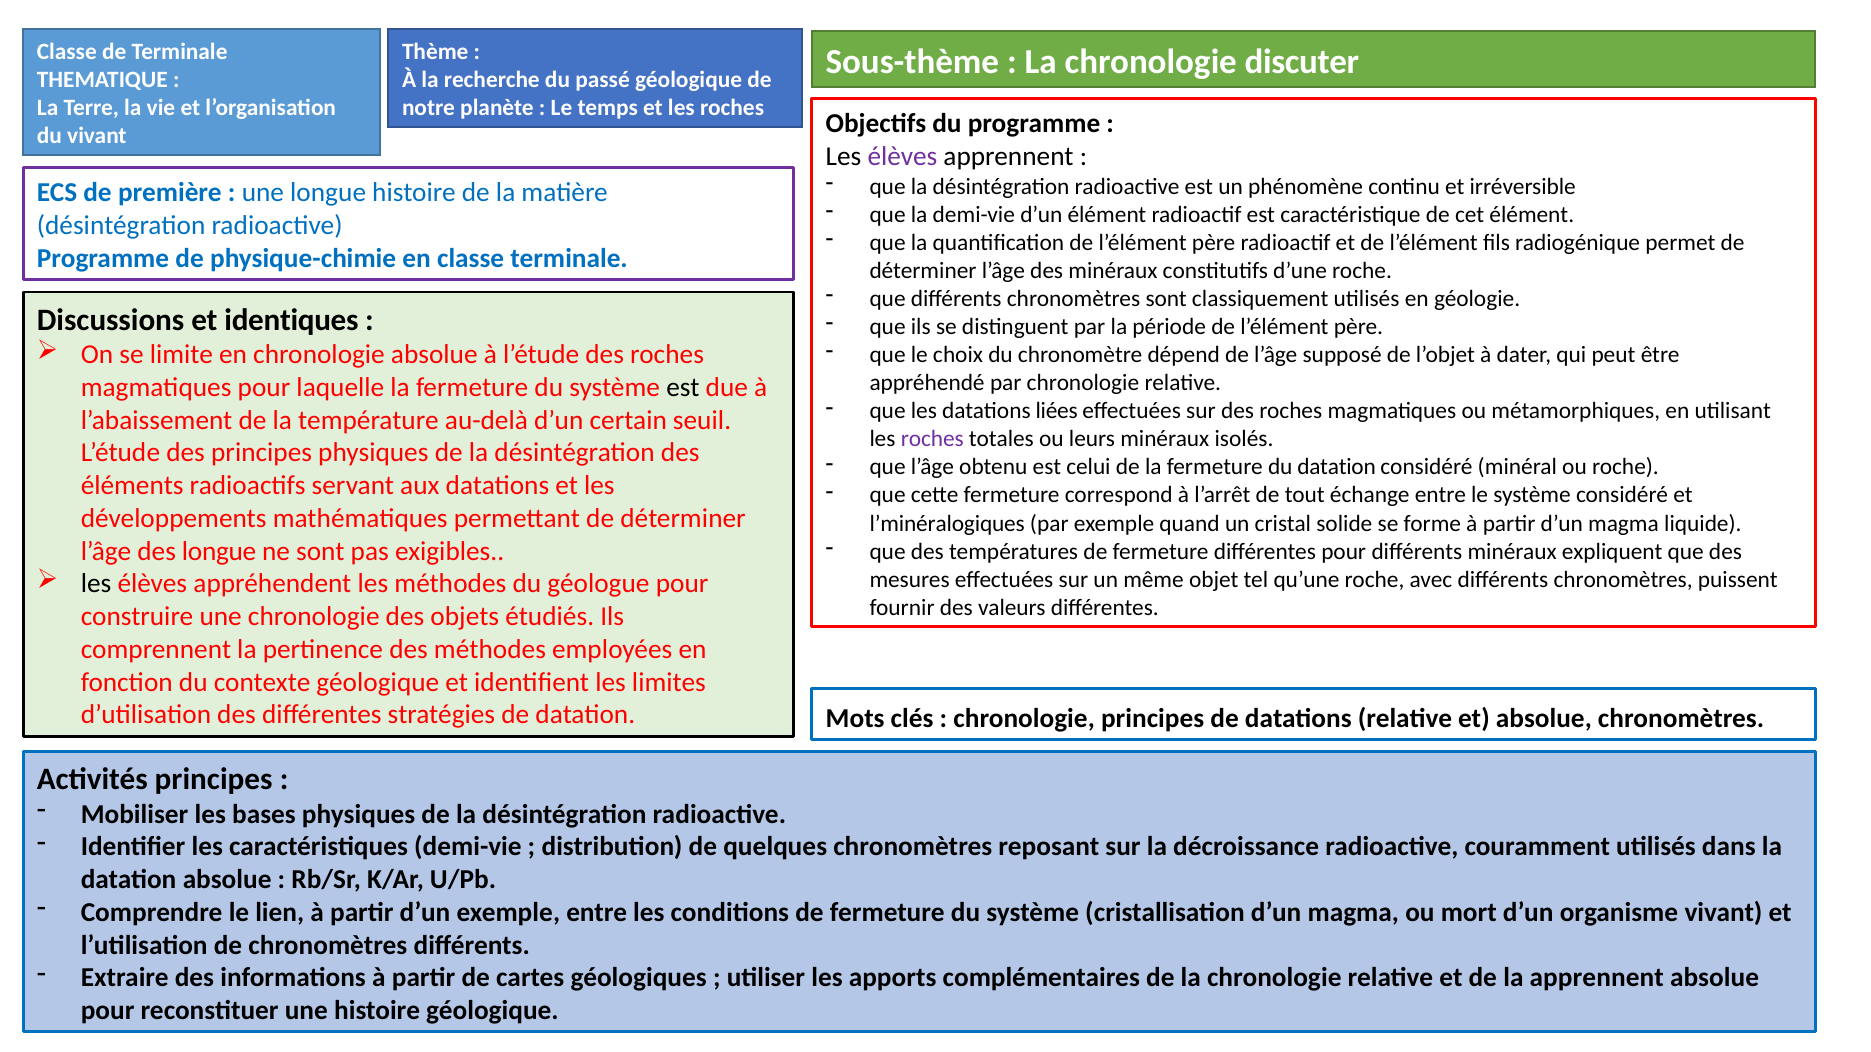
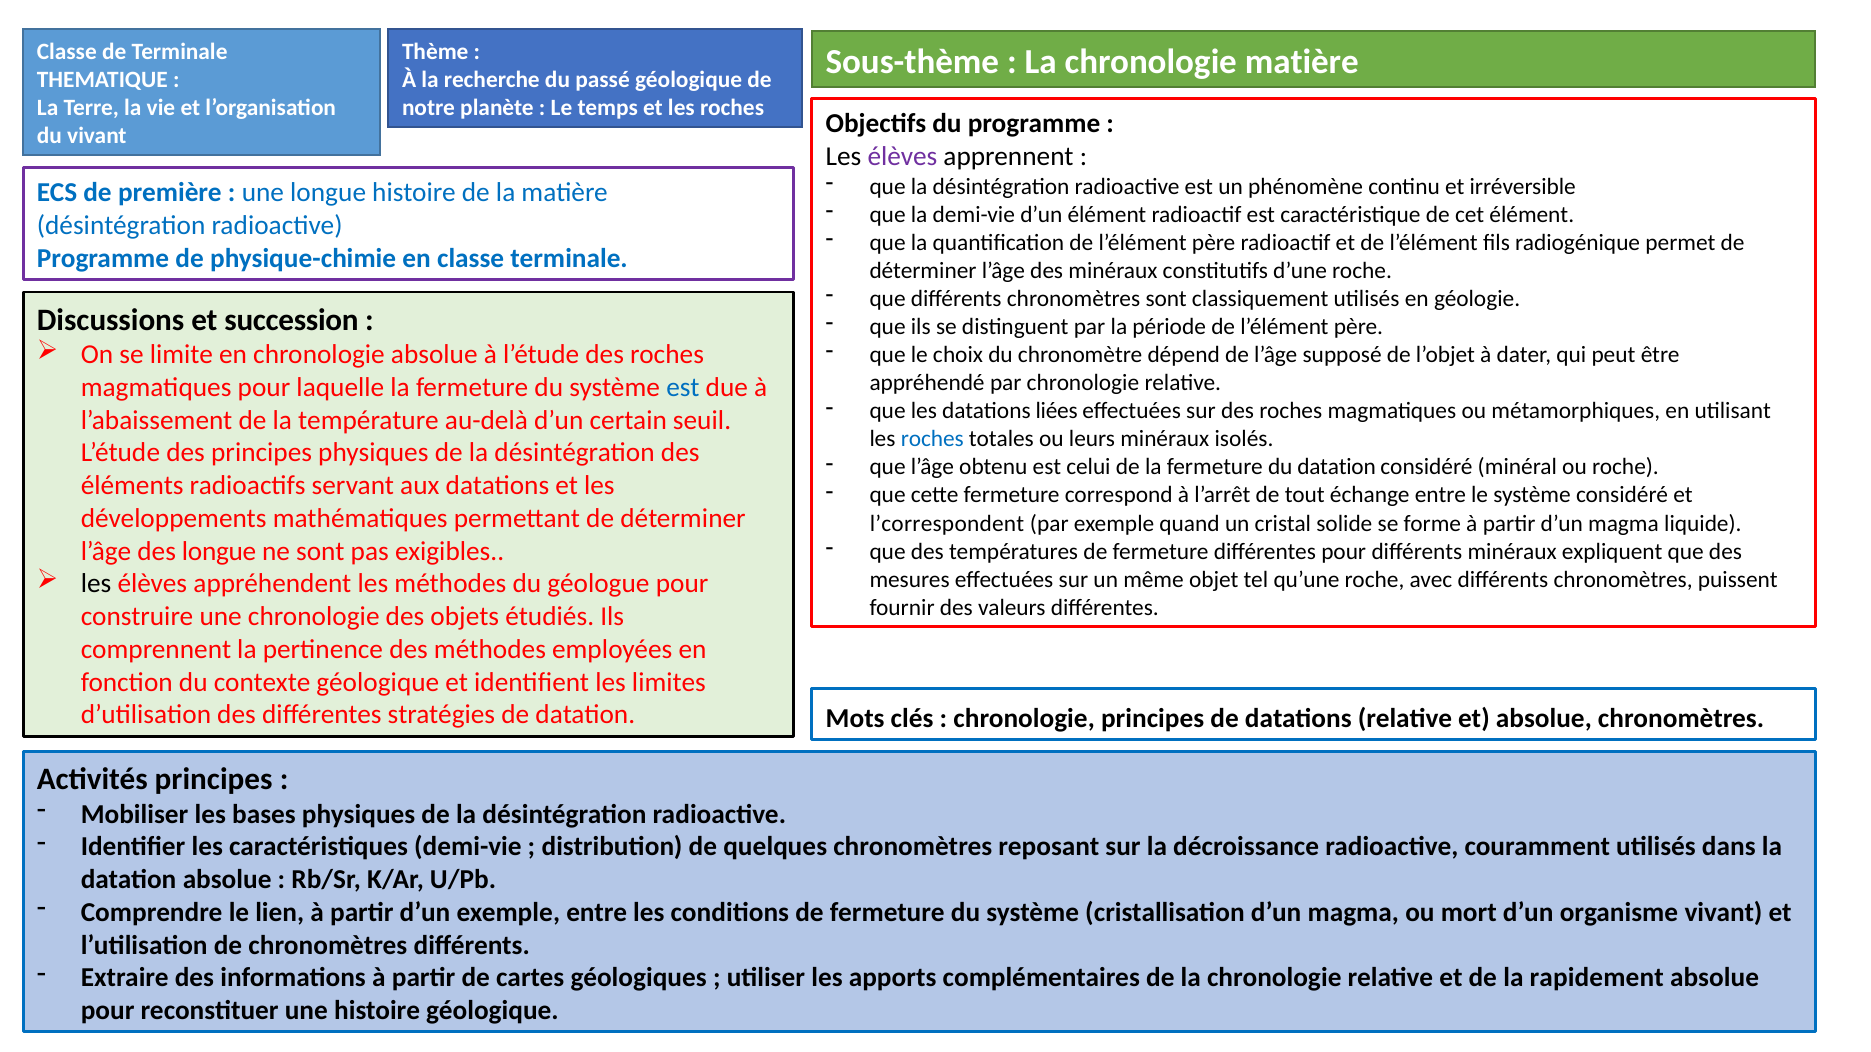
chronologie discuter: discuter -> matière (1302, 62)
identiques: identiques -> succession (291, 320)
est colour: black -> blue (683, 387)
roches colour: purple -> blue (932, 439)
l’minéralogiques: l’minéralogiques -> l’correspondent (947, 524)
la apprennent: apprennent -> rapidement (1597, 978)
